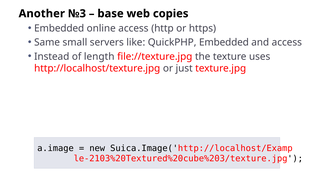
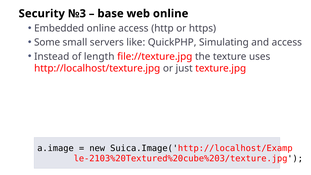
Another: Another -> Security (42, 14)
web copies: copies -> online (171, 14)
Same: Same -> Some (47, 42)
QuickPHP Embedded: Embedded -> Simulating (224, 42)
